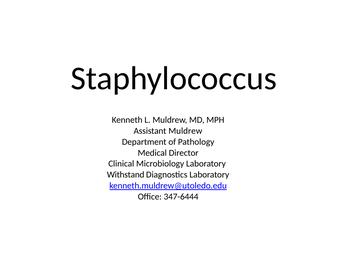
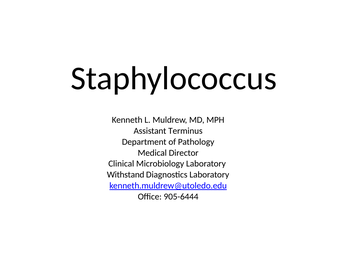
Assistant Muldrew: Muldrew -> Terminus (185, 131)
347-6444: 347-6444 -> 905-6444 (181, 196)
